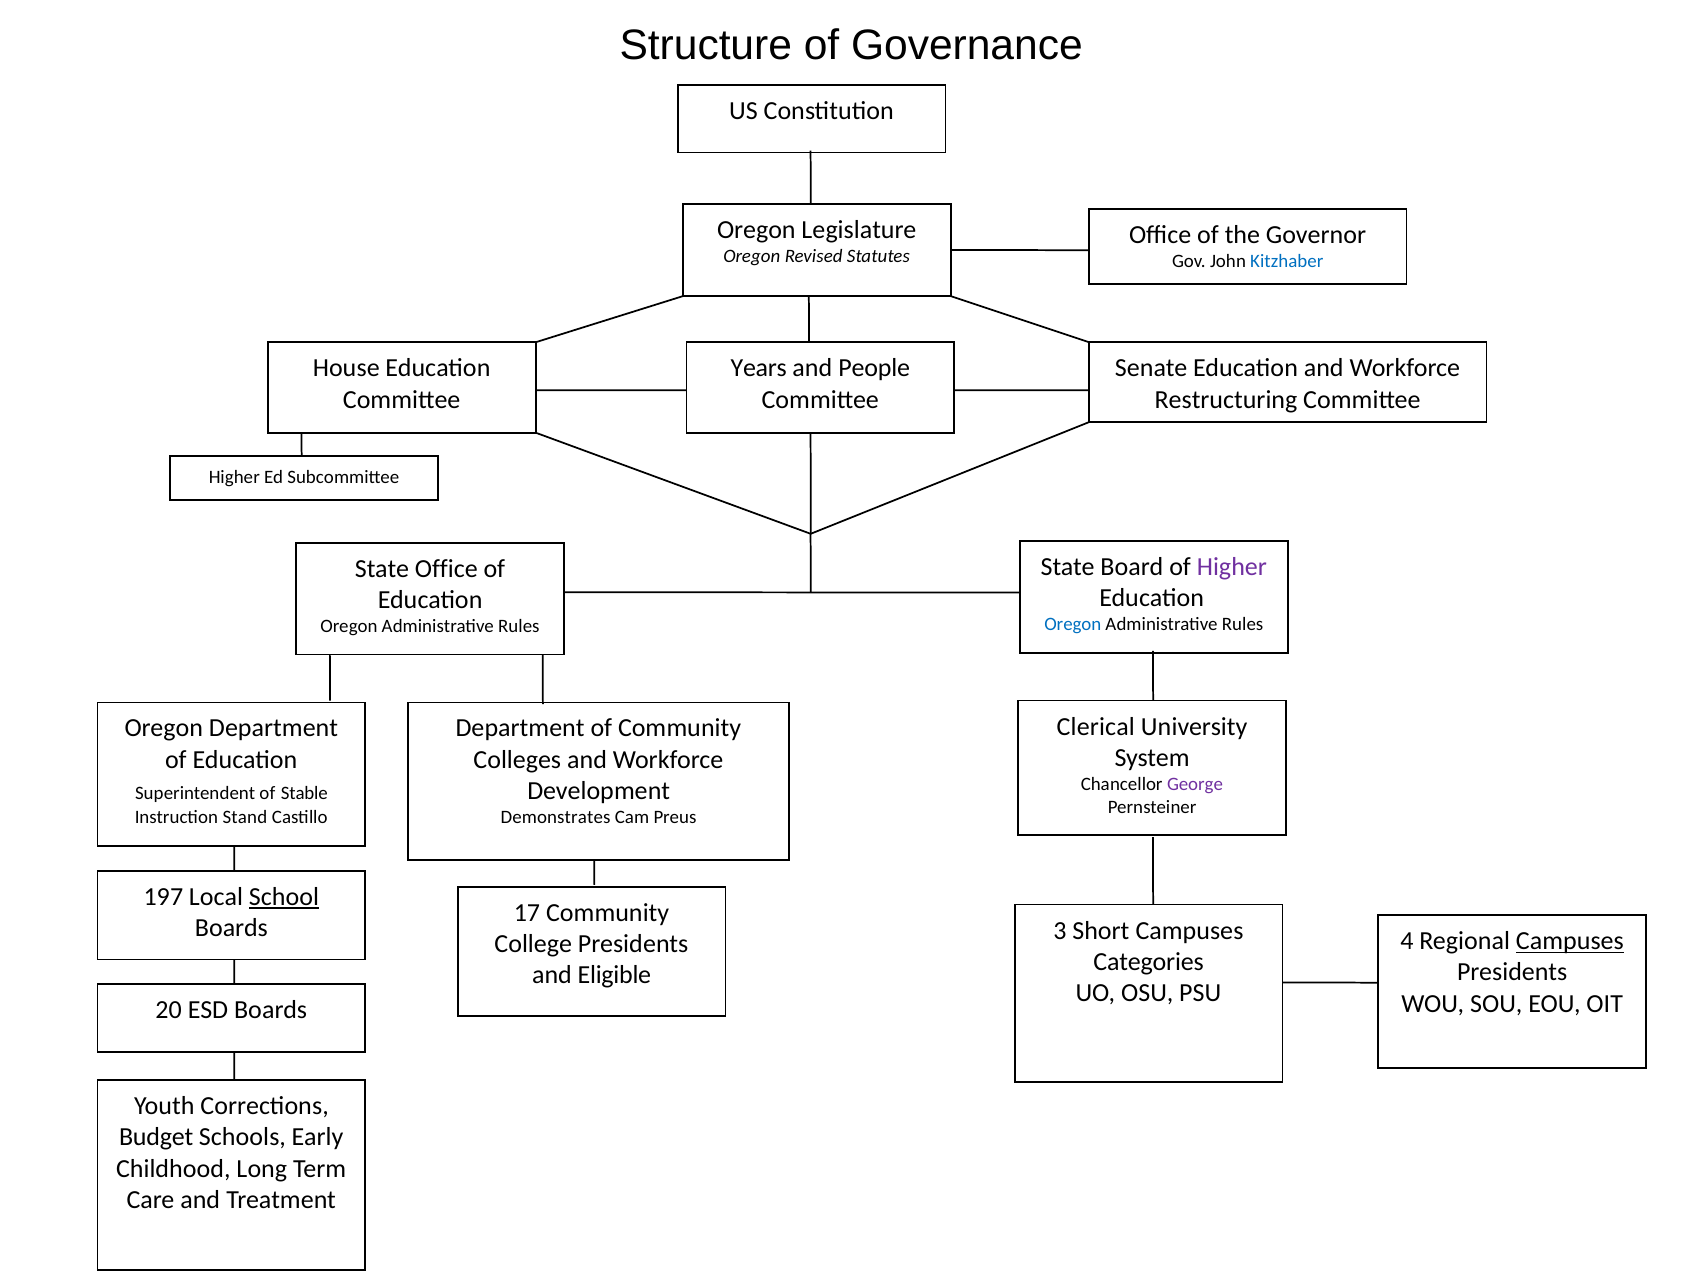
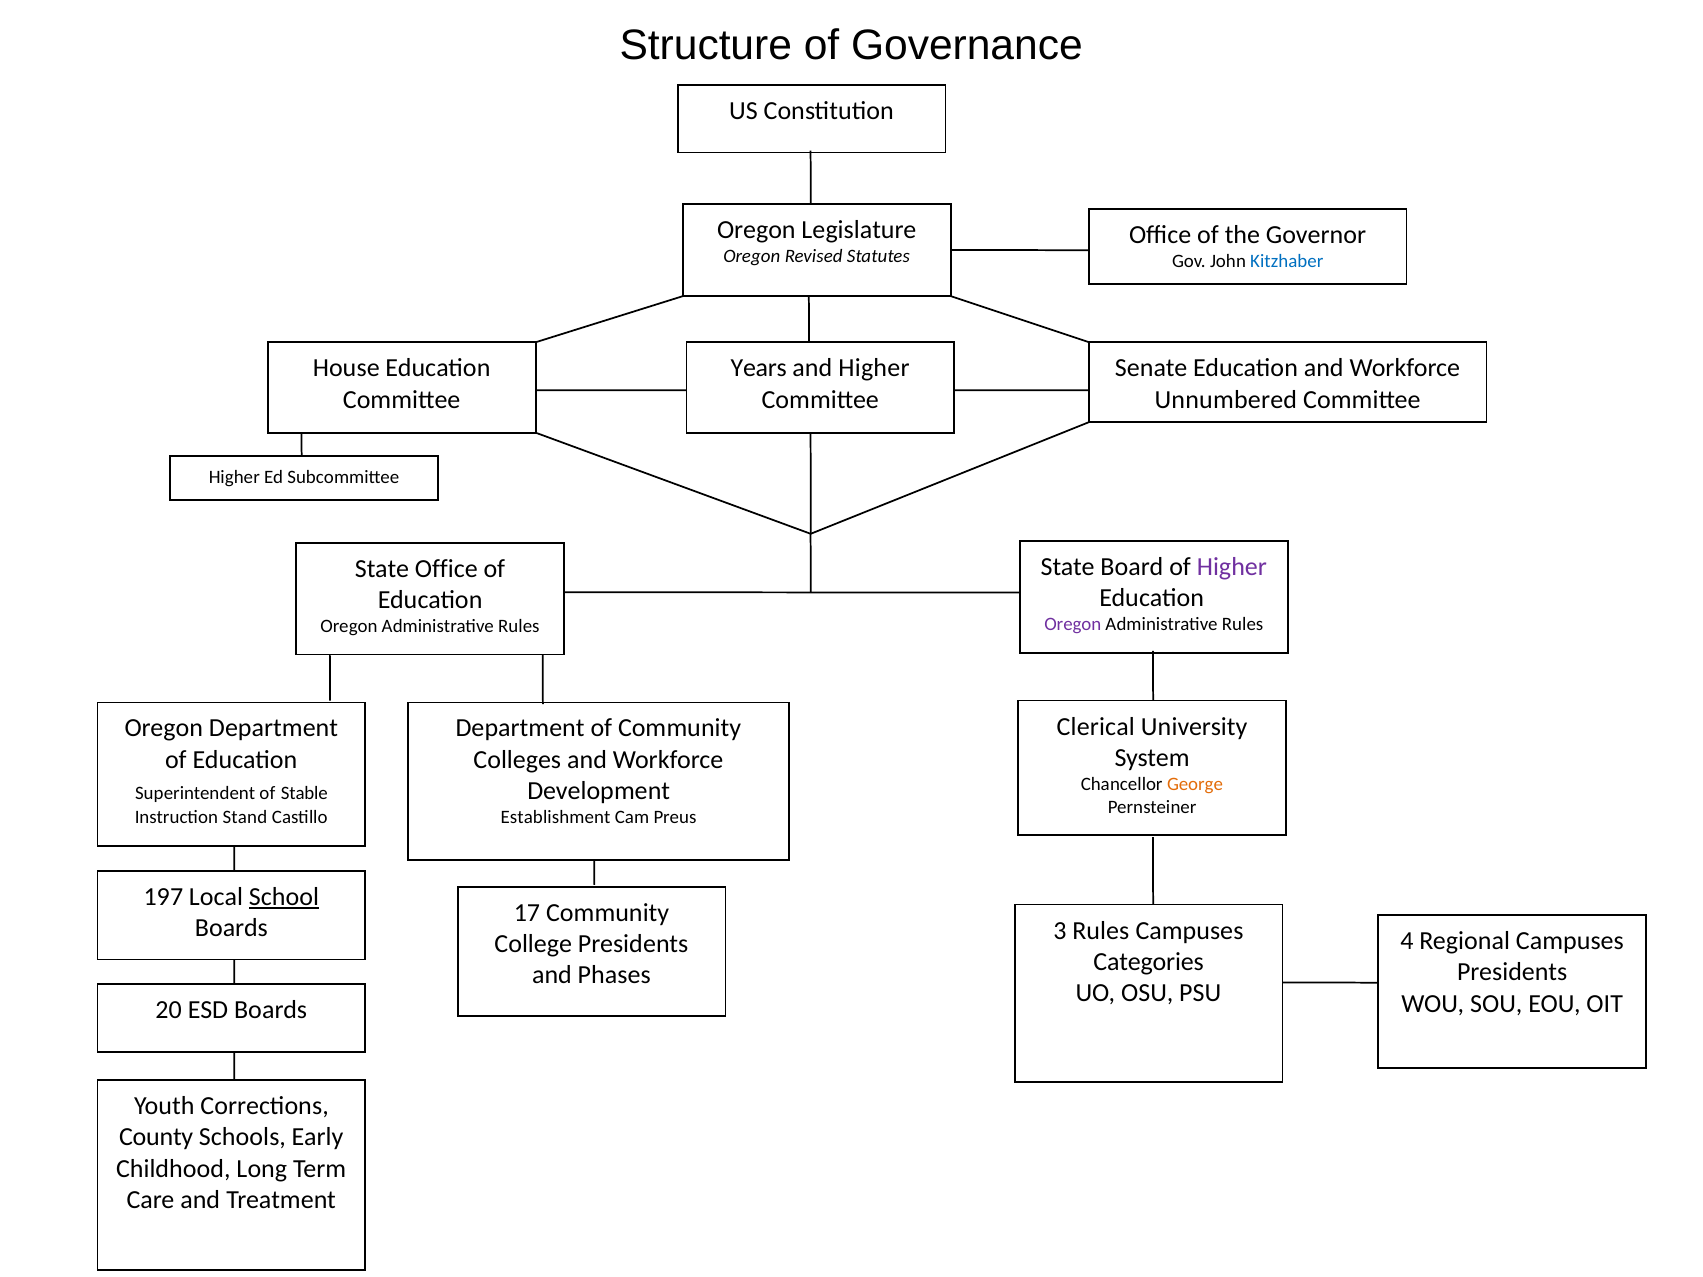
and People: People -> Higher (874, 368)
Restructuring: Restructuring -> Unnumbered (1226, 400)
Oregon colour: blue -> purple (1073, 625)
George colour: purple -> orange (1195, 784)
Demonstrates: Demonstrates -> Establishment (556, 817)
3 Short: Short -> Rules (1101, 931)
Campuses underline: present -> none (1570, 941)
Eligible: Eligible -> Phases (614, 975)
Budget: Budget -> County (156, 1138)
